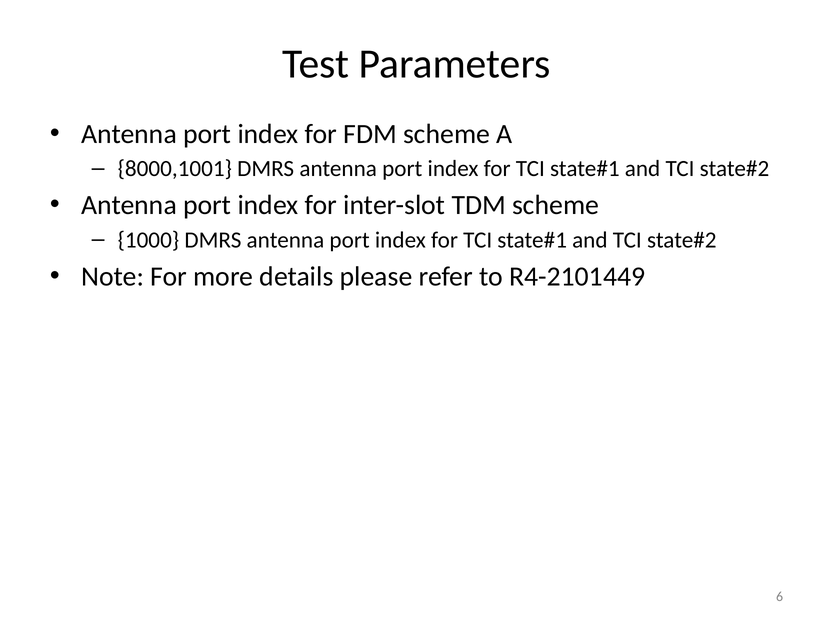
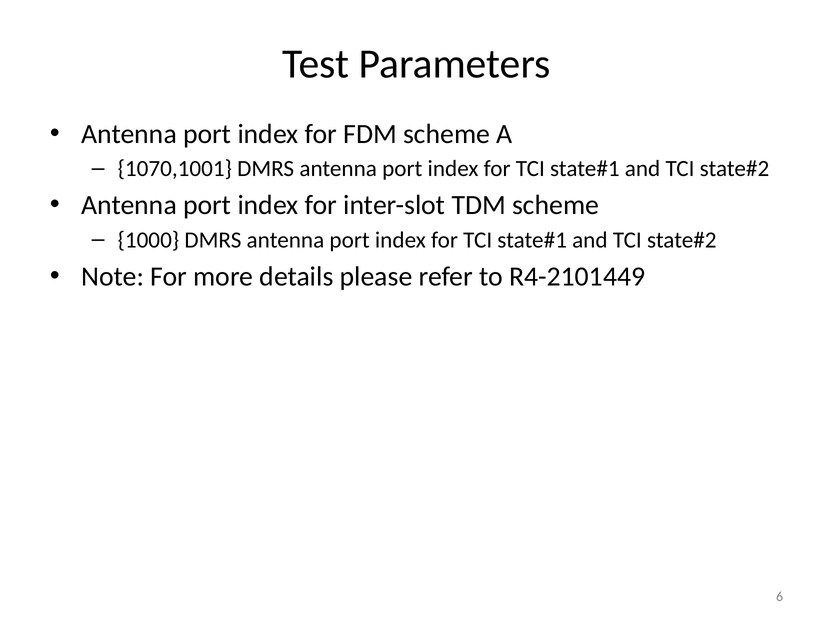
8000,1001: 8000,1001 -> 1070,1001 (175, 169)
